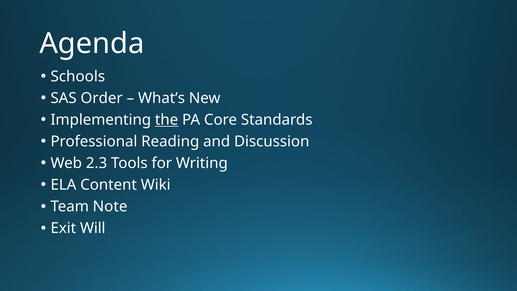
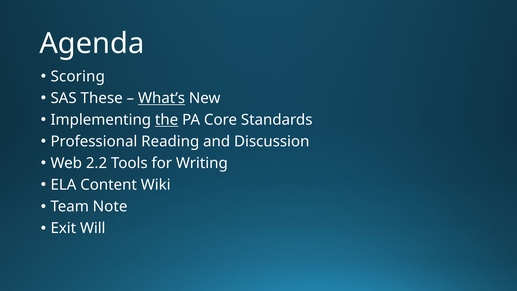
Schools: Schools -> Scoring (78, 76)
Order: Order -> These (102, 98)
What’s underline: none -> present (162, 98)
2.3: 2.3 -> 2.2 (96, 163)
